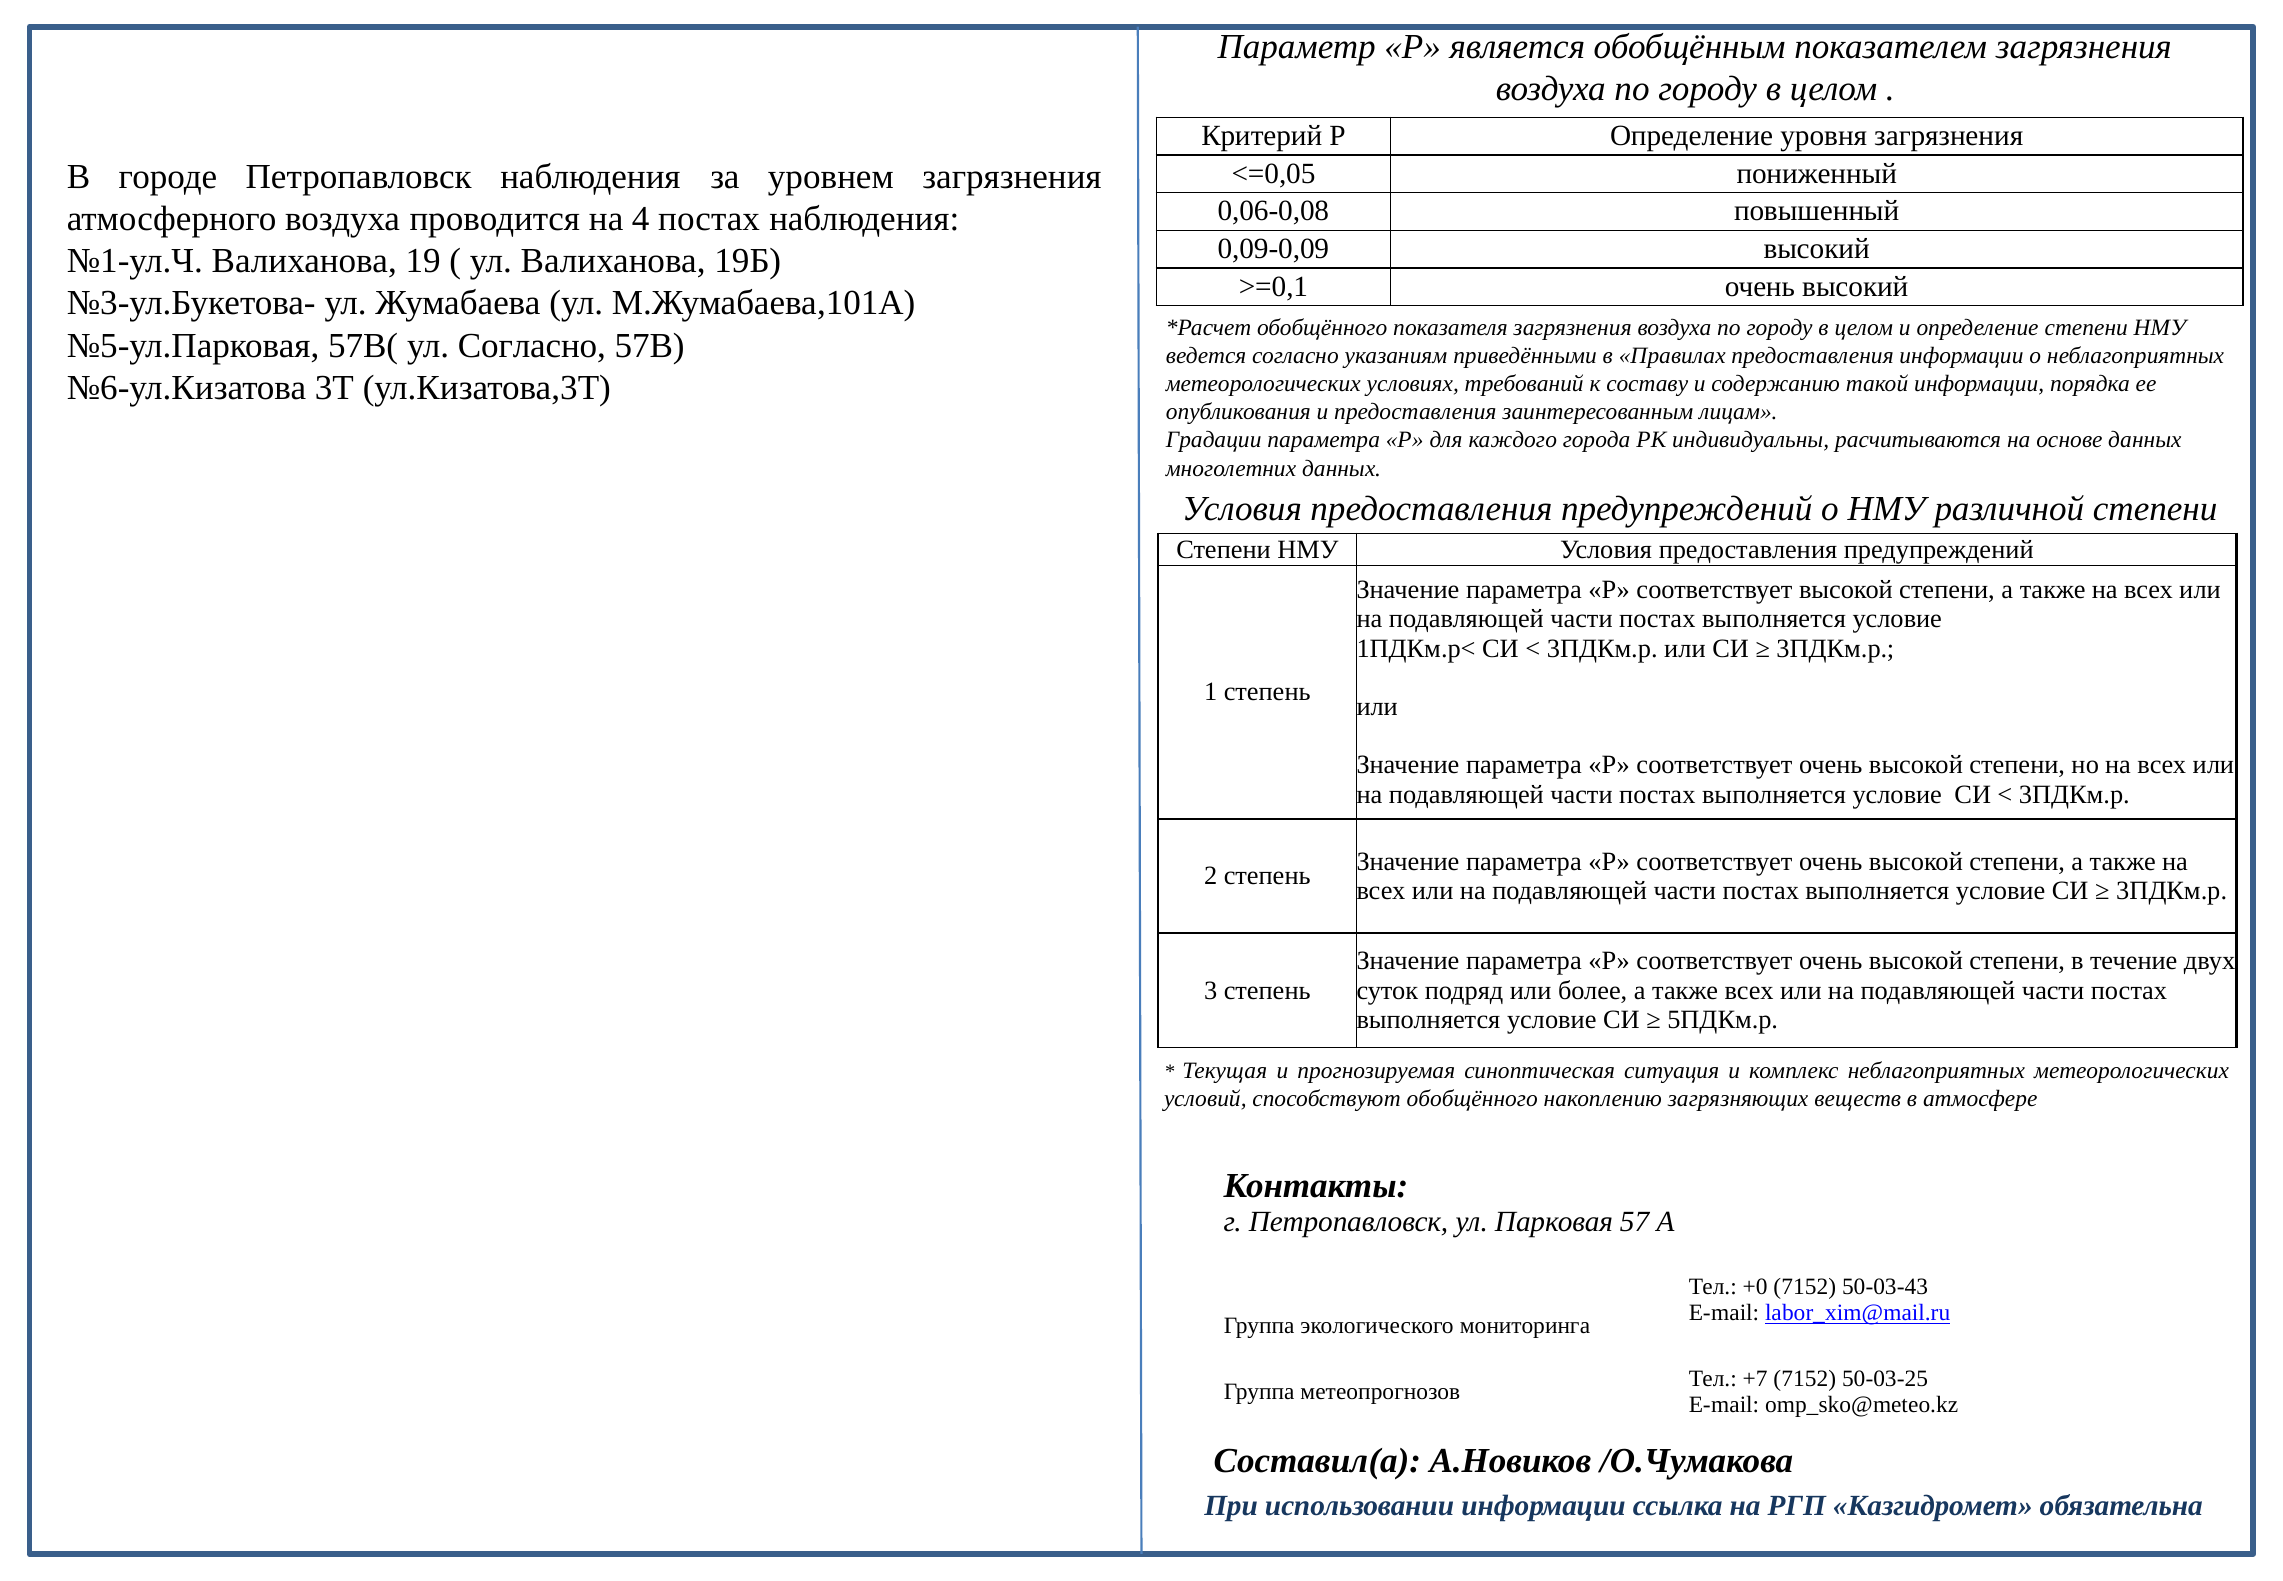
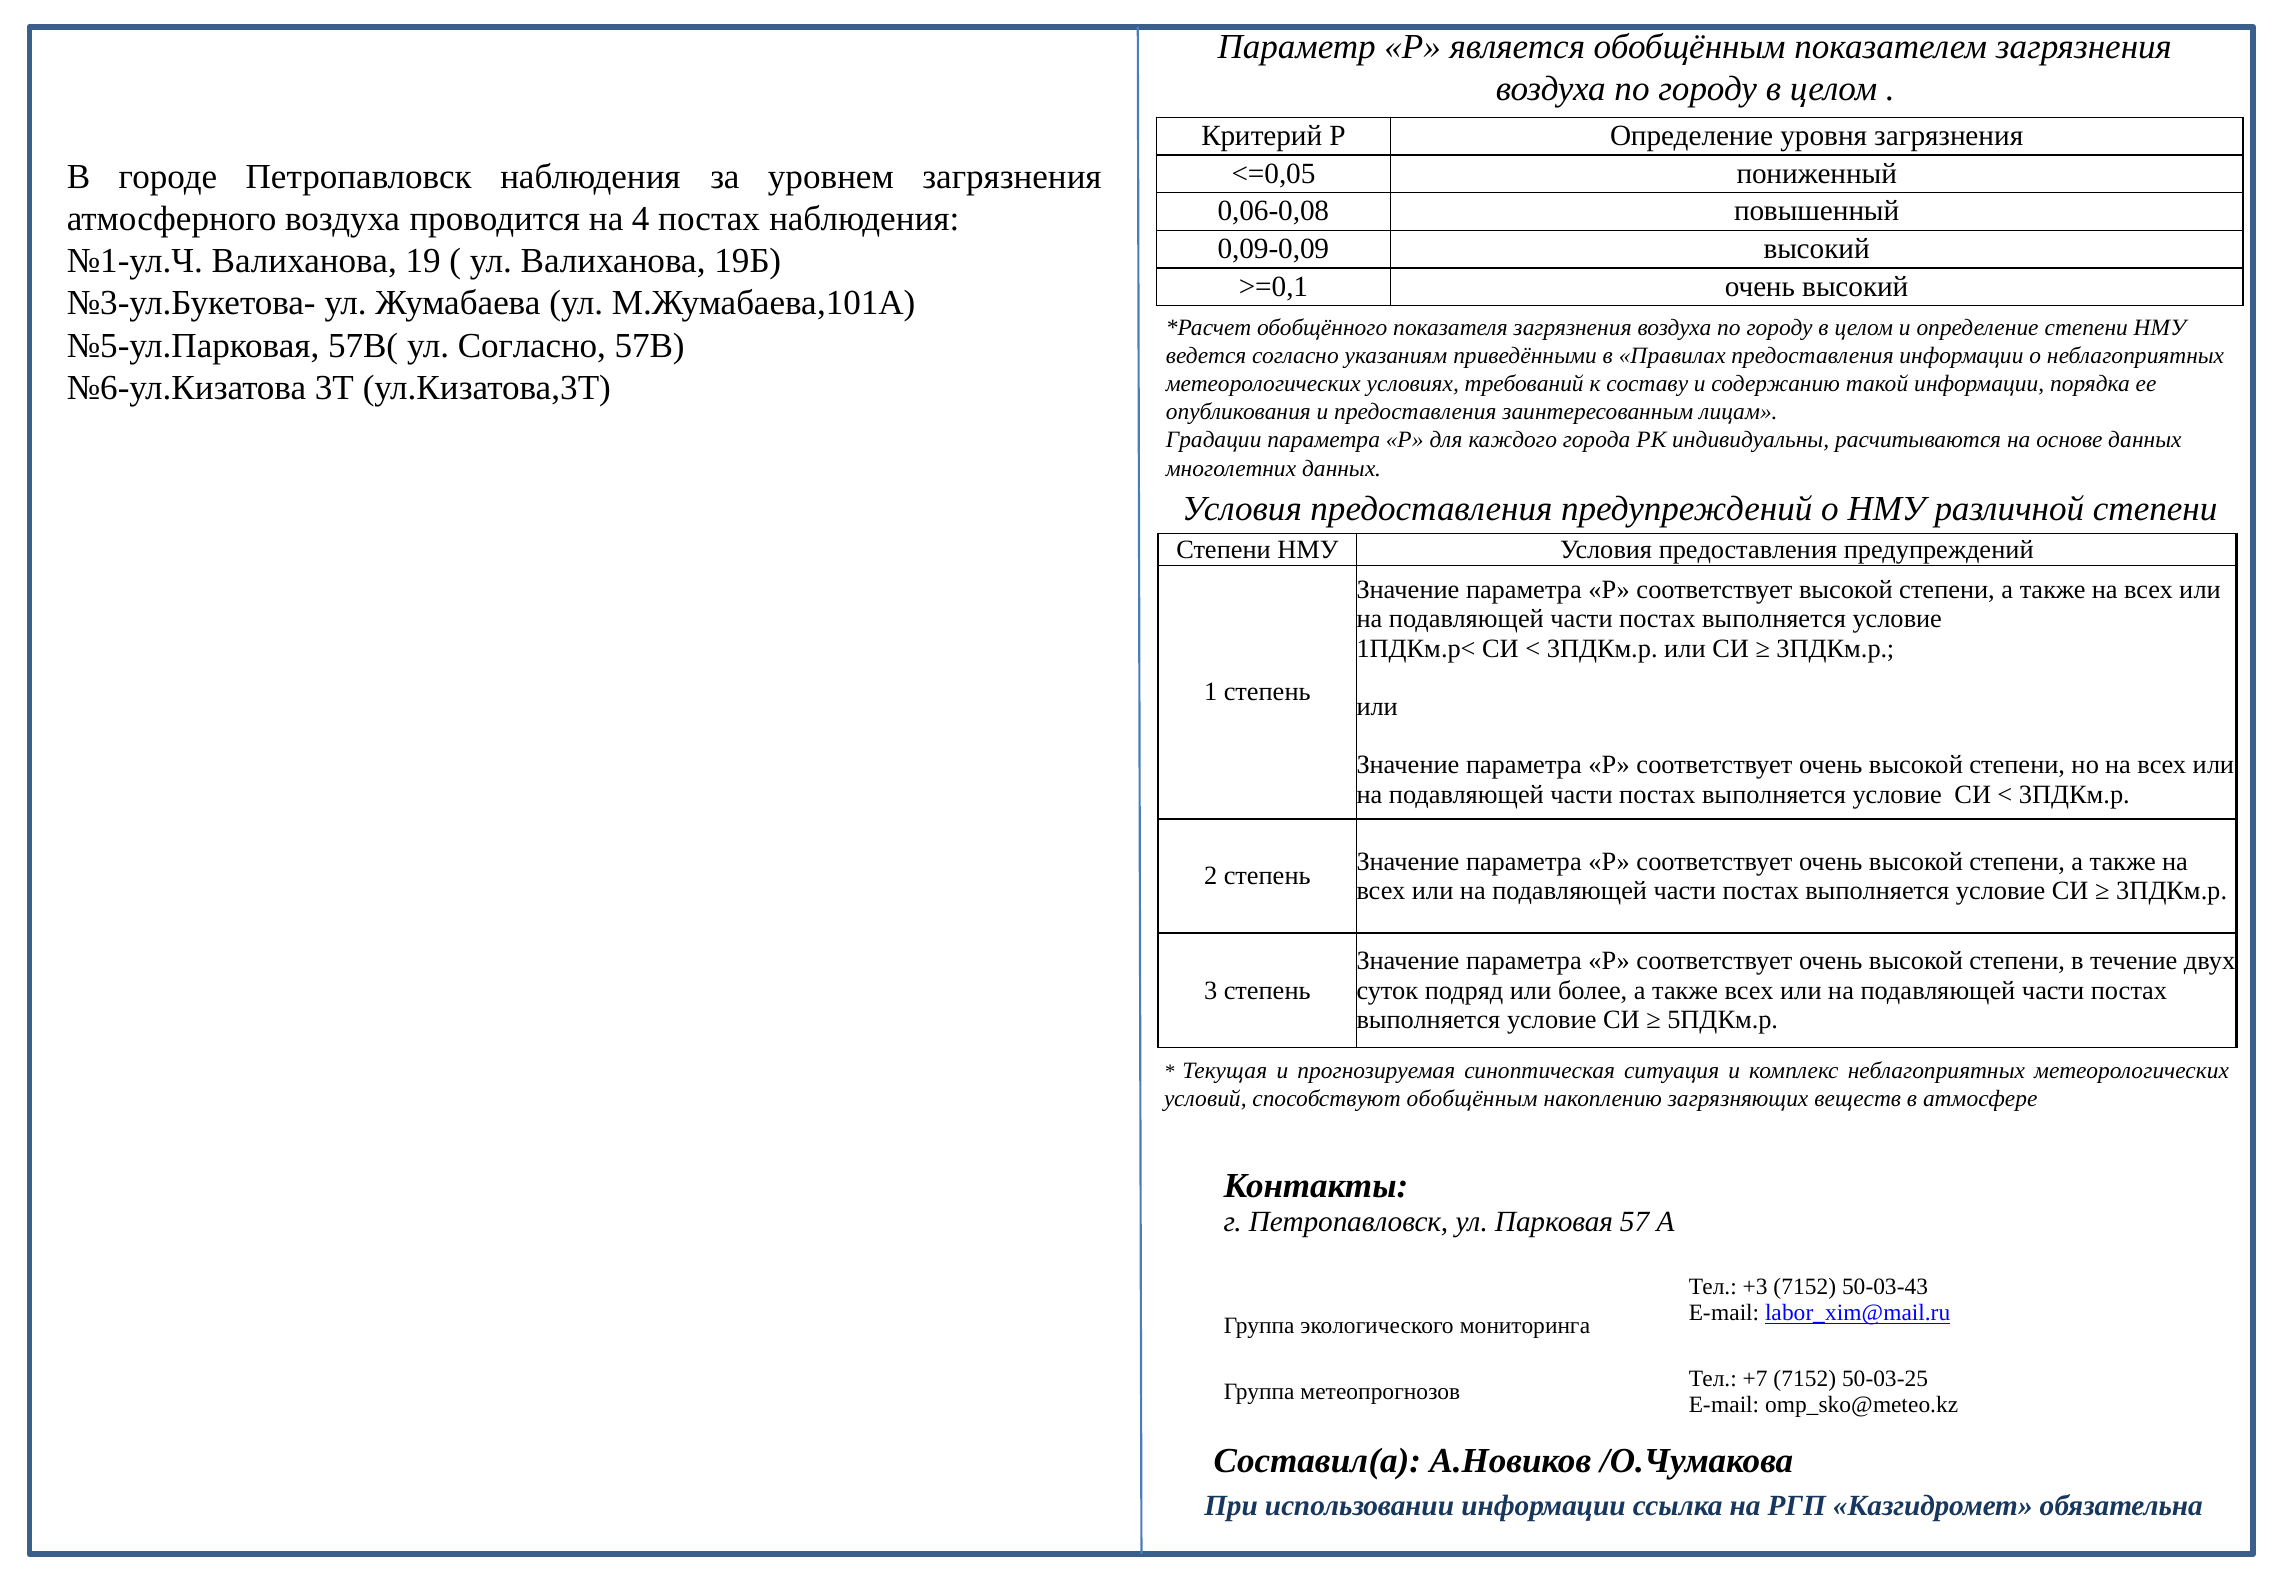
способствуют обобщённого: обобщённого -> обобщённым (1472, 1098)
+0: +0 -> +3 (1755, 1287)
